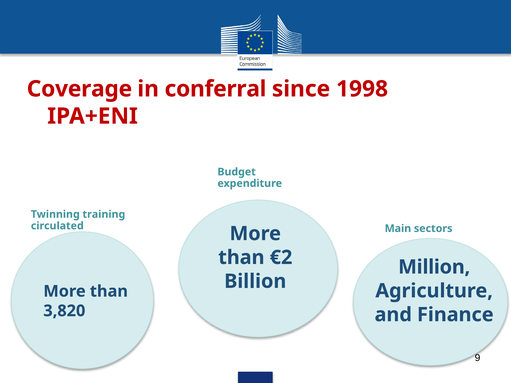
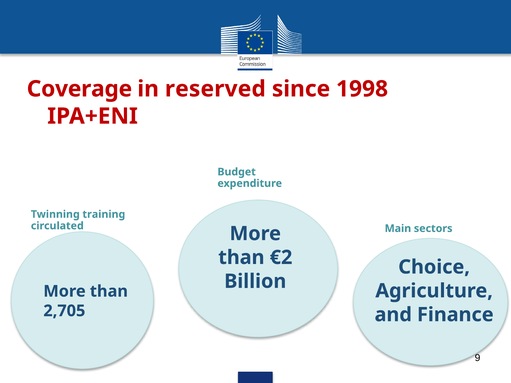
conferral: conferral -> reserved (215, 89)
Million: Million -> Choice (434, 267)
3,820: 3,820 -> 2,705 (64, 311)
